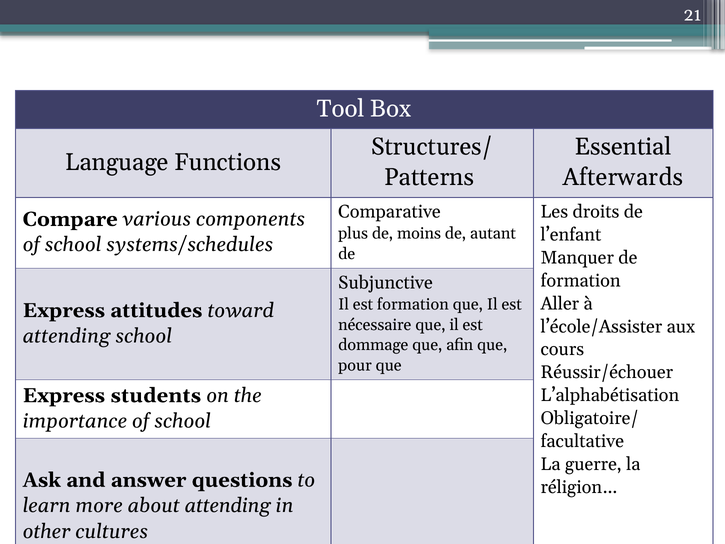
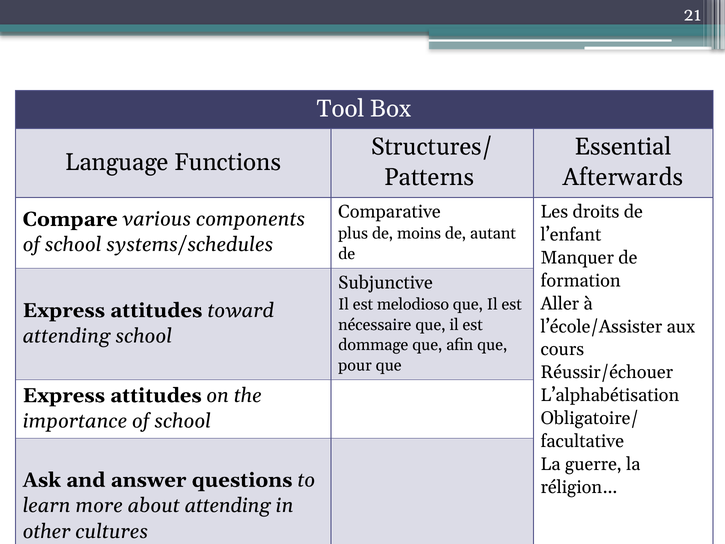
est formation: formation -> melodioso (413, 304)
students: students -> attitudes (156, 395)
